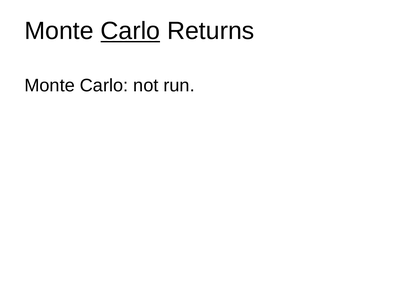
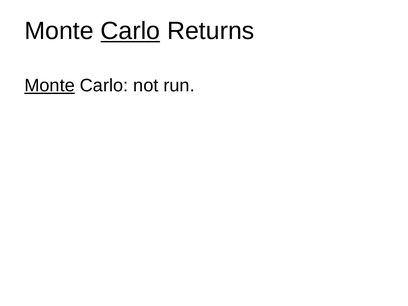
Monte underline: none -> present (50, 86)
